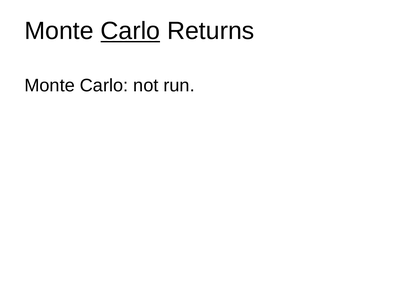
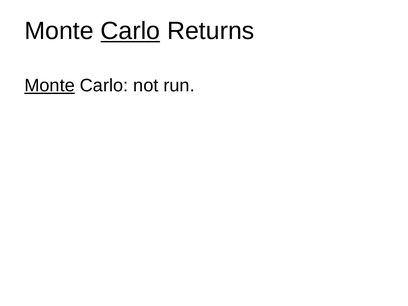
Monte underline: none -> present (50, 86)
